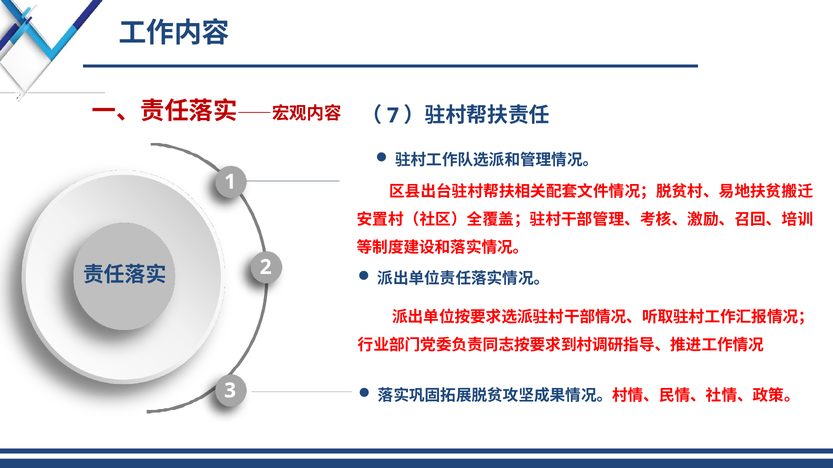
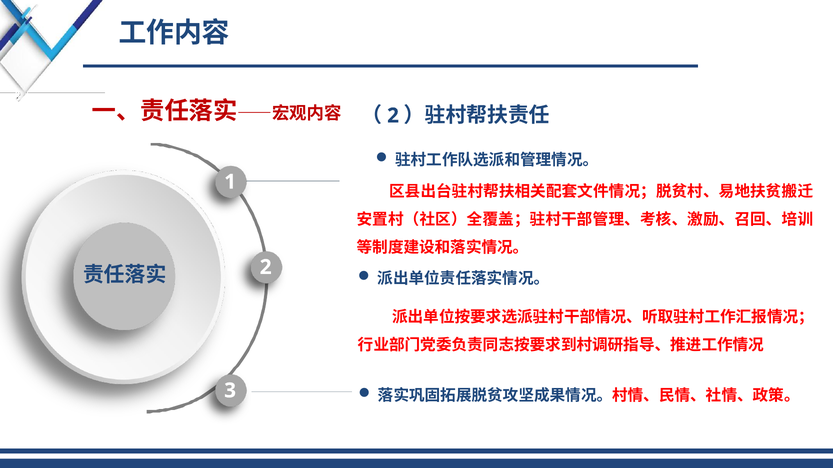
7: 7 -> 2 (393, 116)
